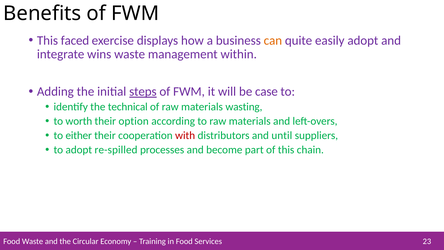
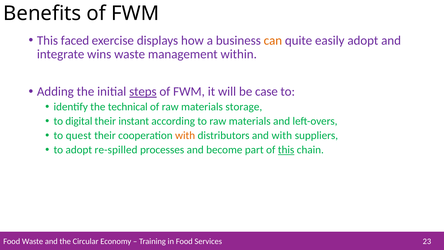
wasting: wasting -> storage (244, 107)
worth: worth -> digital (79, 121)
option: option -> instant (134, 121)
either: either -> quest (79, 135)
with colour: red -> orange (185, 135)
and until: until -> with (282, 135)
this underline: none -> present (286, 150)
